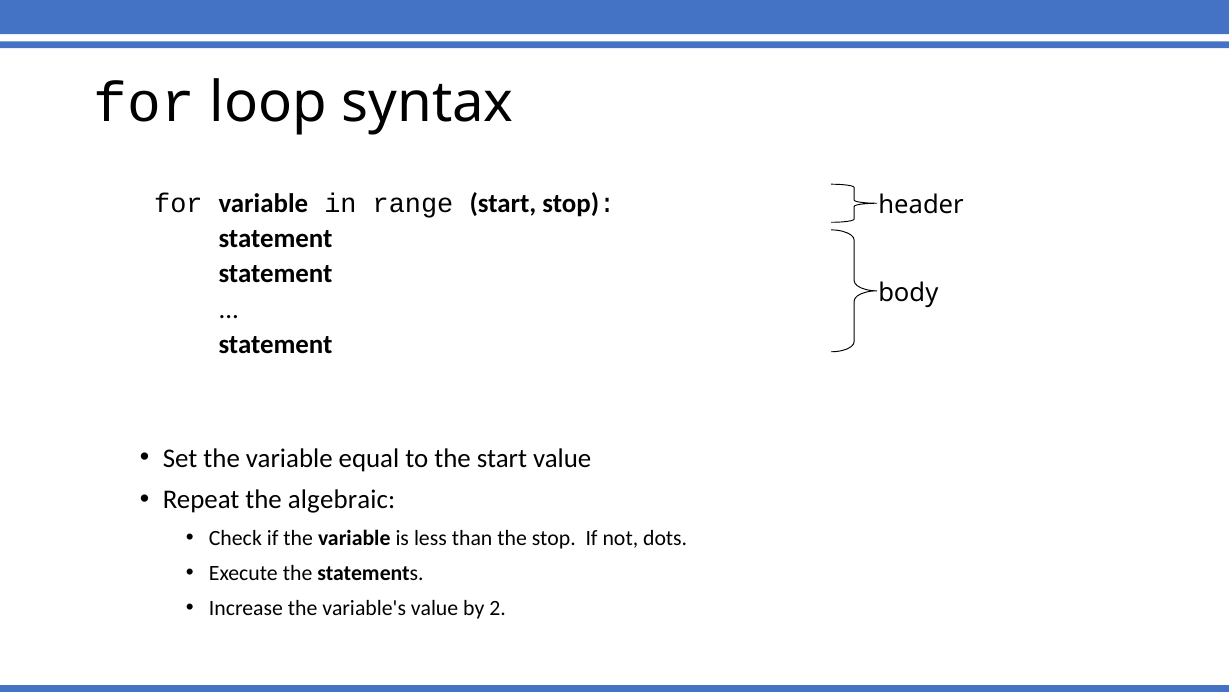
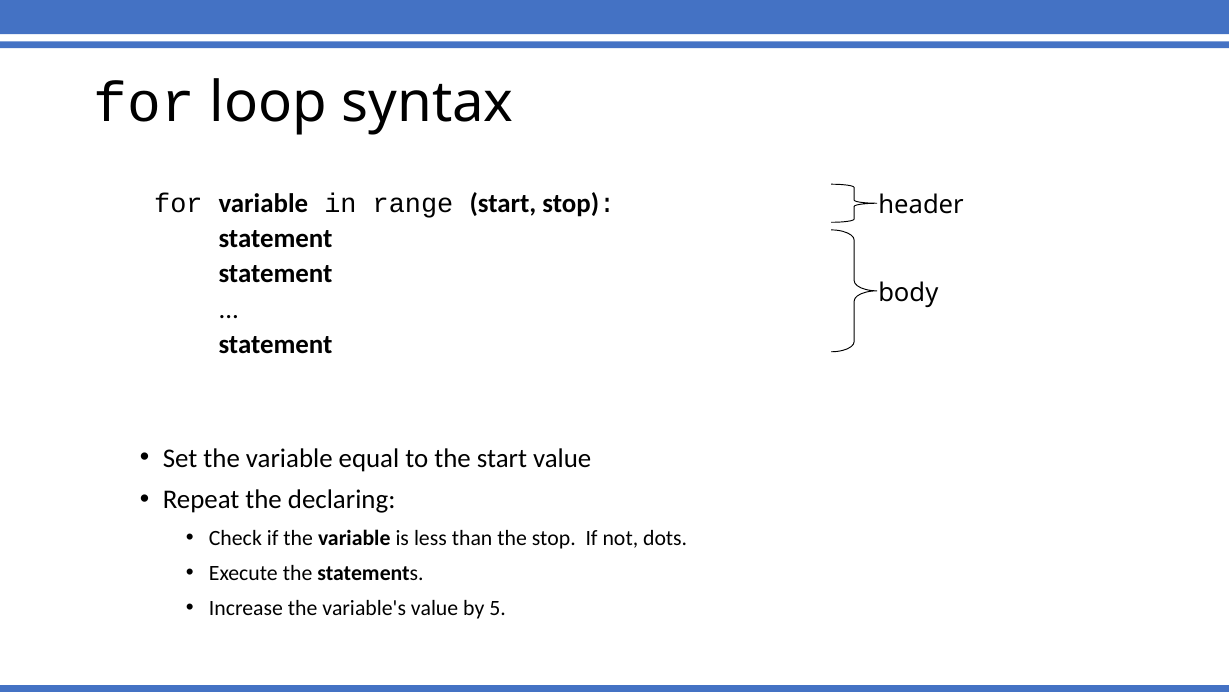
algebraic: algebraic -> declaring (342, 500)
2: 2 -> 5 (498, 608)
